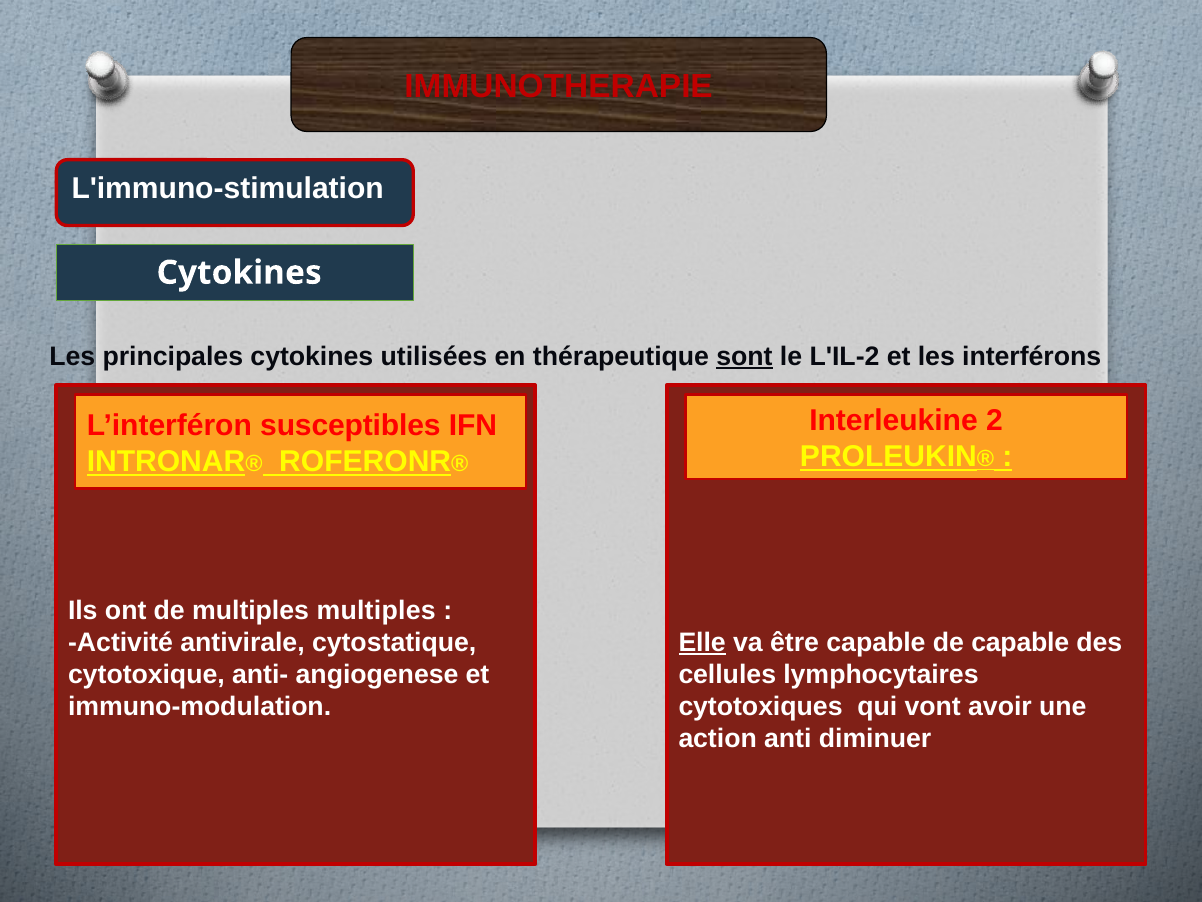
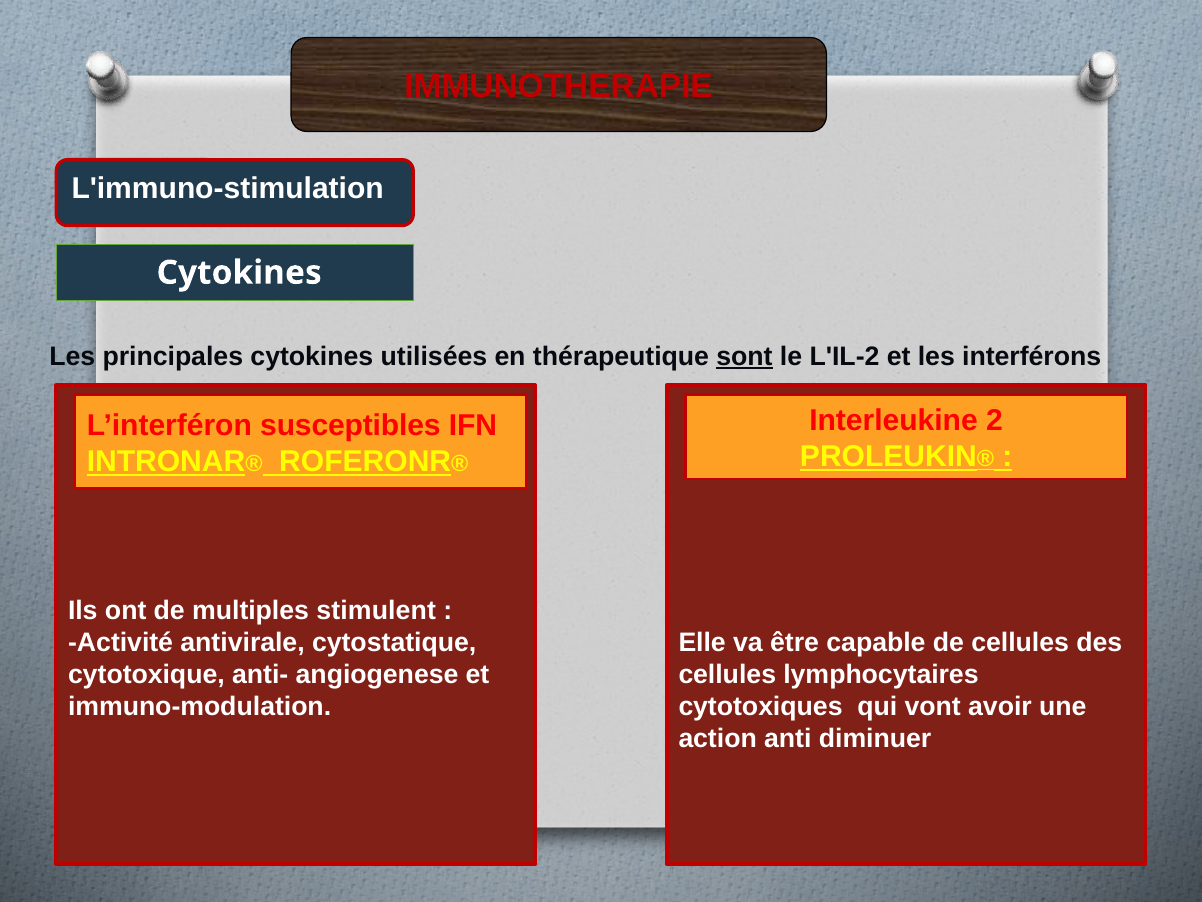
multiples multiples: multiples -> stimulent (376, 610)
Elle underline: present -> none (702, 642)
de capable: capable -> cellules (1020, 642)
